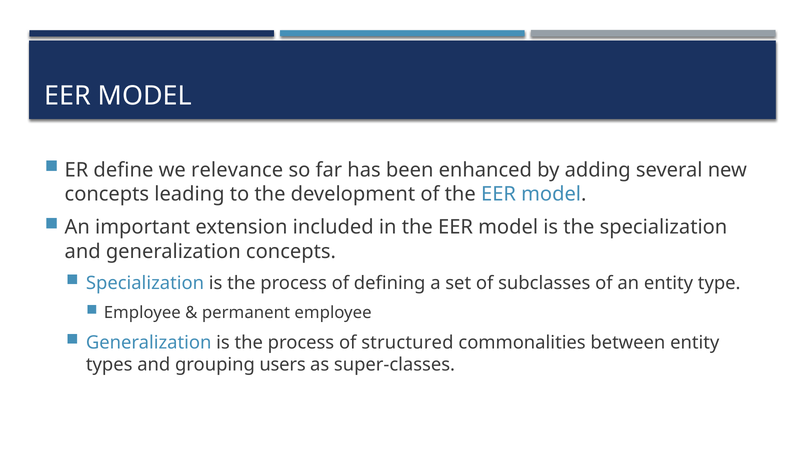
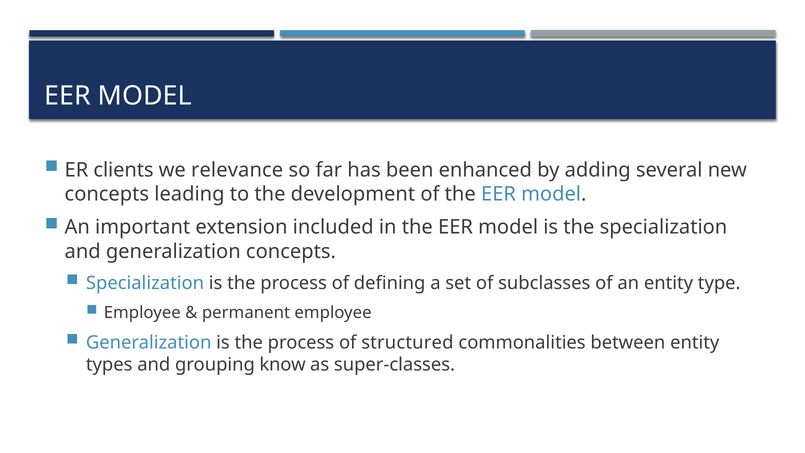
define: define -> clients (124, 170)
users: users -> know (283, 365)
